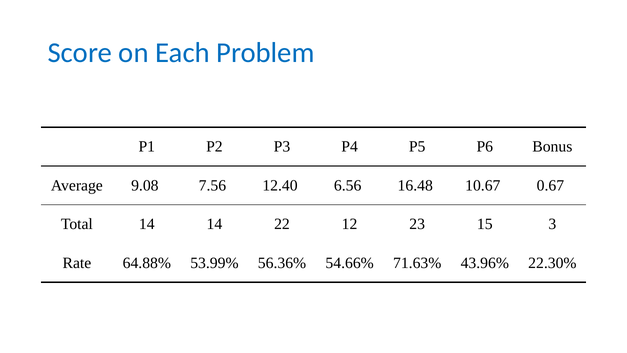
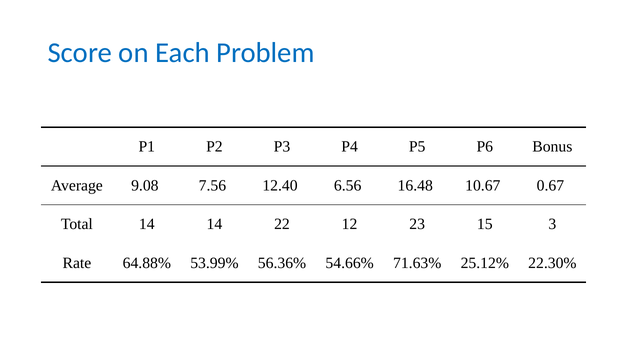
43.96%: 43.96% -> 25.12% (485, 263)
